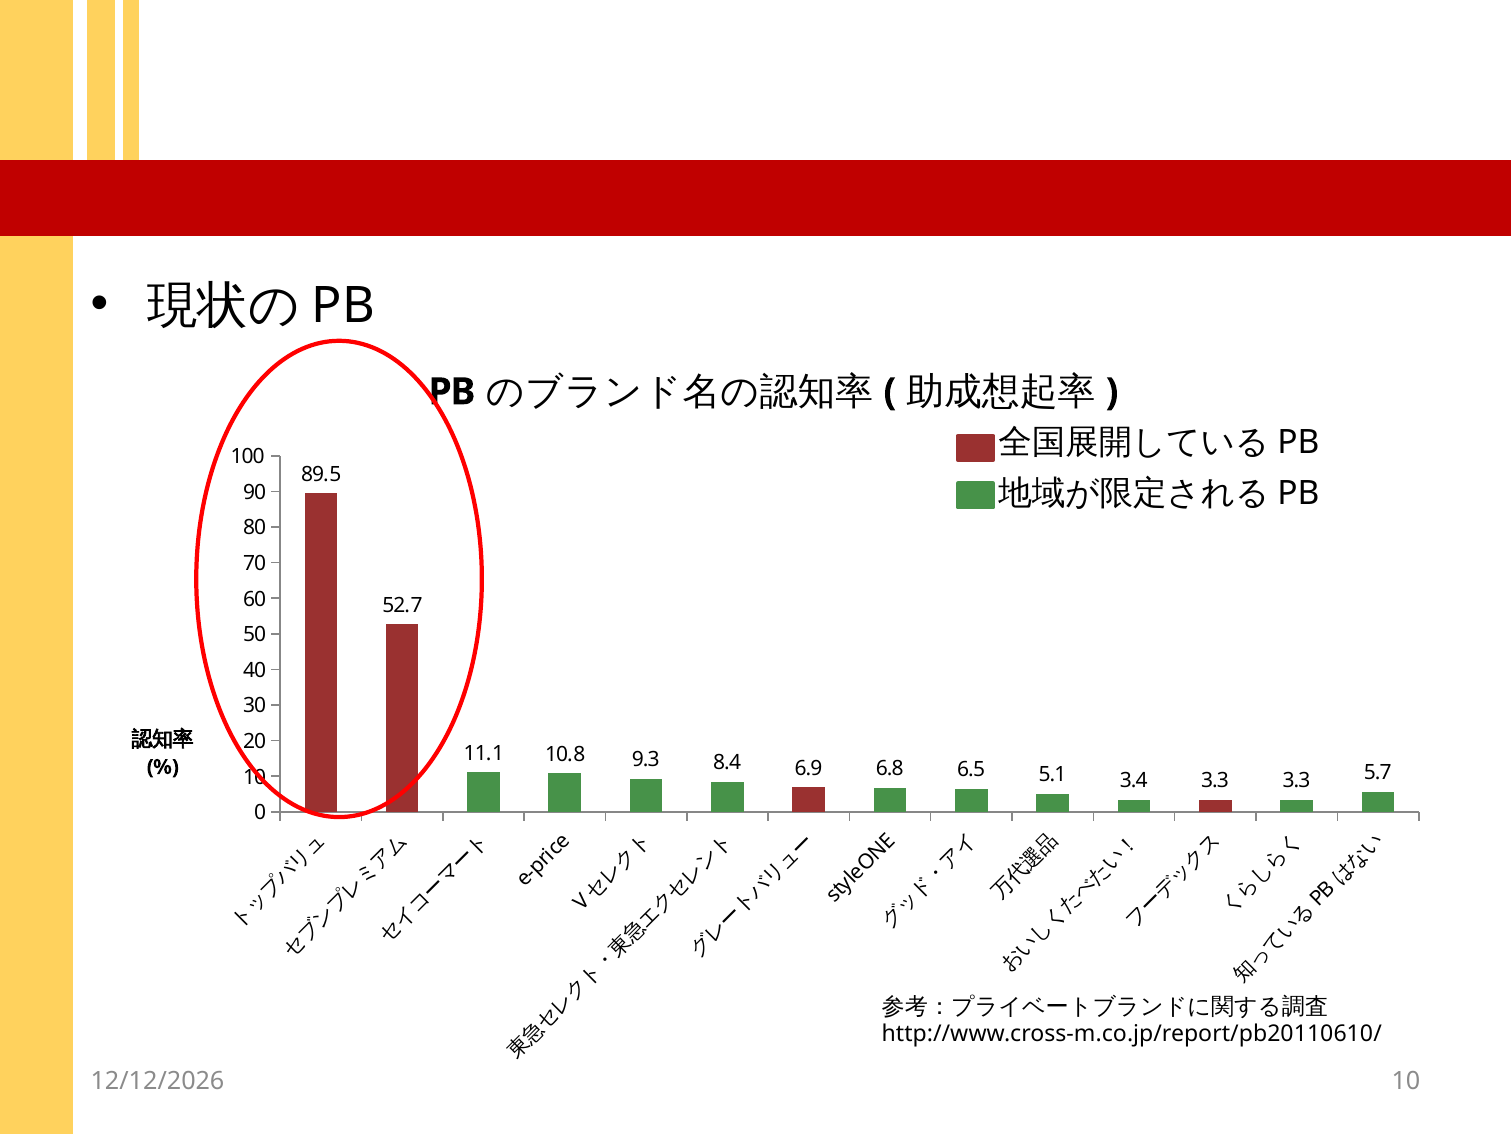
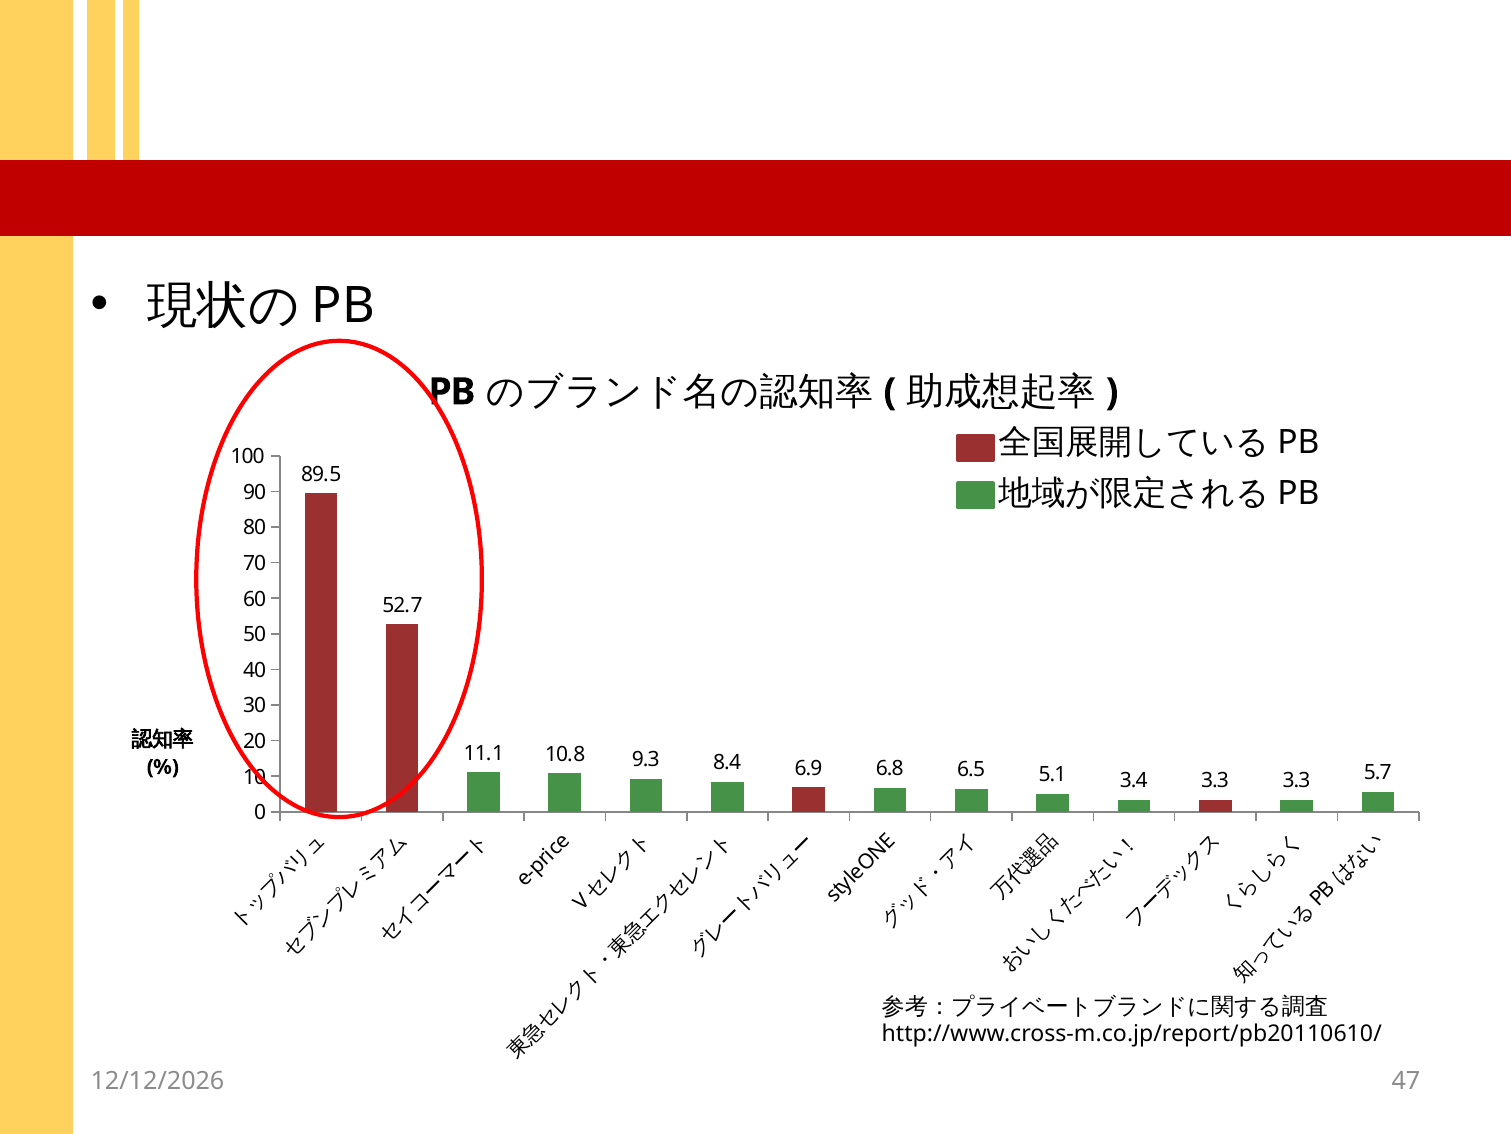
10: 10 -> 47 (1406, 1080)
